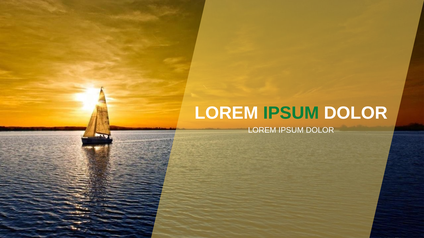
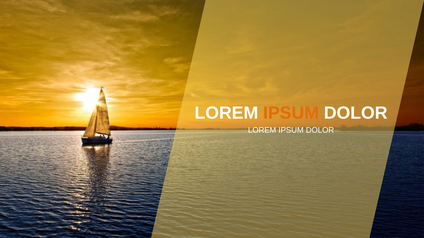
IPSUM colour: green -> orange (291, 113)
